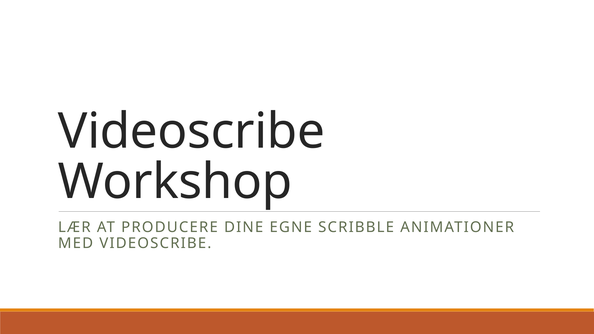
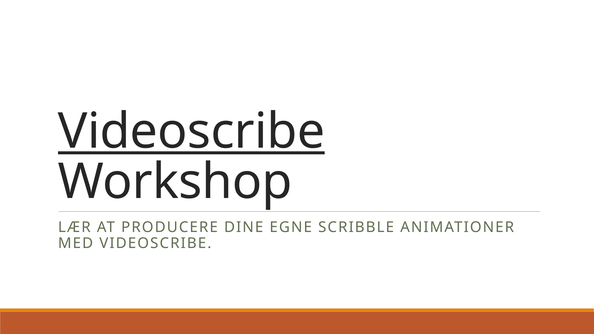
Videoscribe underline: none -> present (191, 132)
